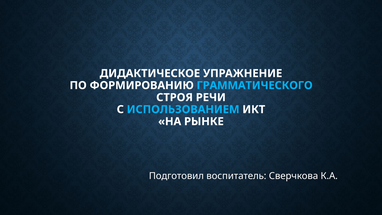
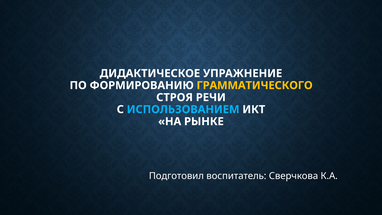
ГРАММАТИЧЕСКОГО colour: light blue -> yellow (255, 85)
